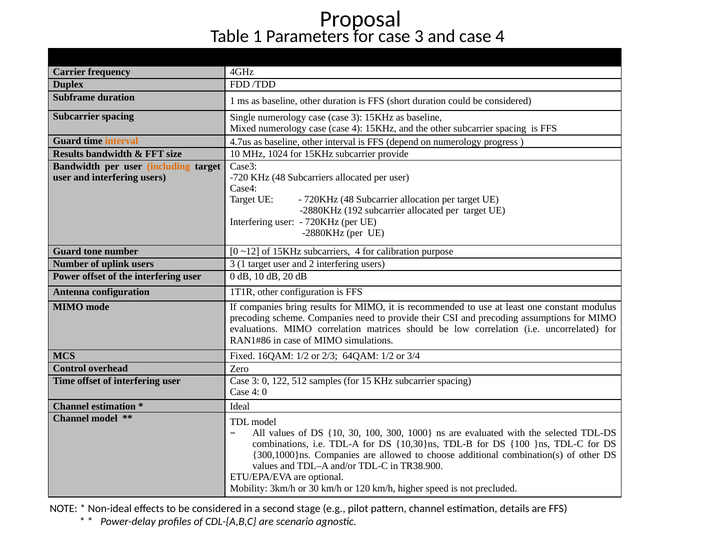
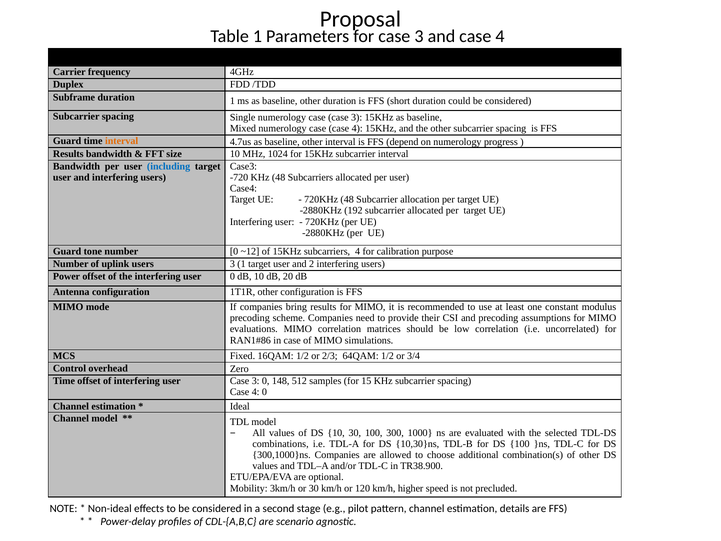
subcarrier provide: provide -> interval (393, 154)
including colour: orange -> blue (169, 166)
122: 122 -> 148 (281, 381)
